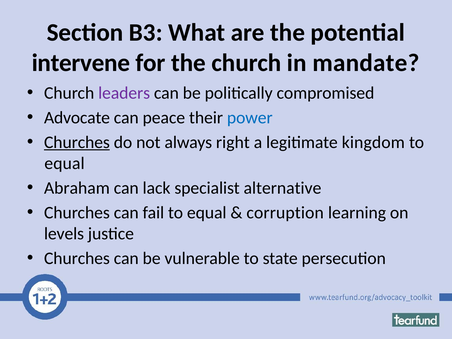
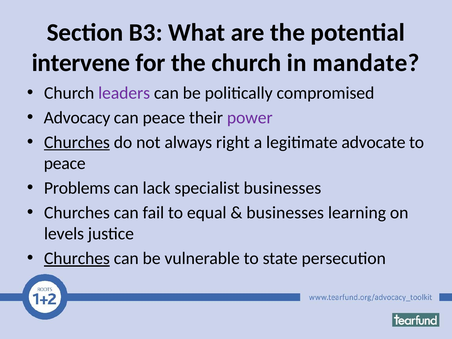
Advocate: Advocate -> Advocacy (77, 118)
power colour: blue -> purple (250, 118)
kingdom: kingdom -> advocate (373, 142)
equal: equal -> peace (65, 163)
Abraham: Abraham -> Problems (77, 188)
specialist alternative: alternative -> businesses (282, 188)
corruption: corruption -> businesses (285, 213)
Churches underline: none -> present (77, 258)
